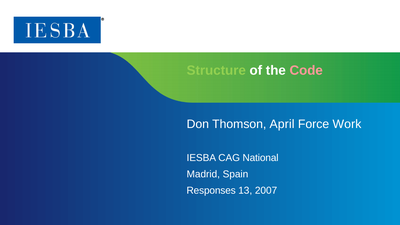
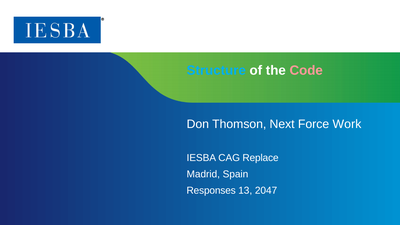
Structure colour: light green -> light blue (216, 70)
April: April -> Next (282, 124)
National: National -> Replace (261, 158)
2007: 2007 -> 2047 (266, 190)
